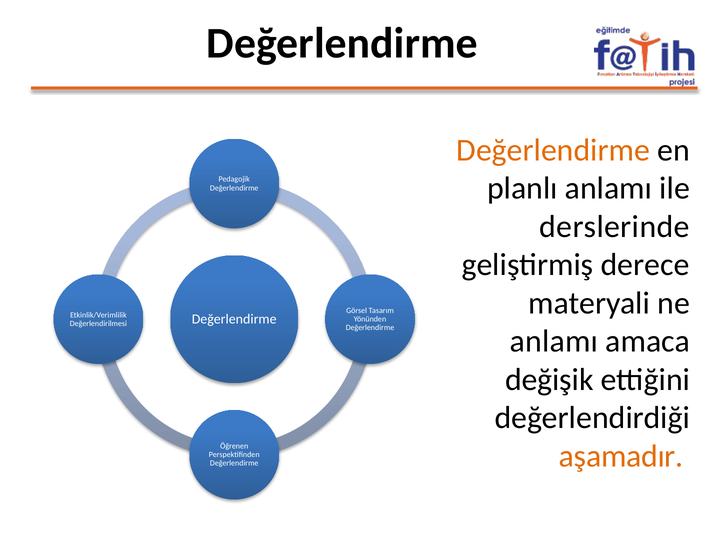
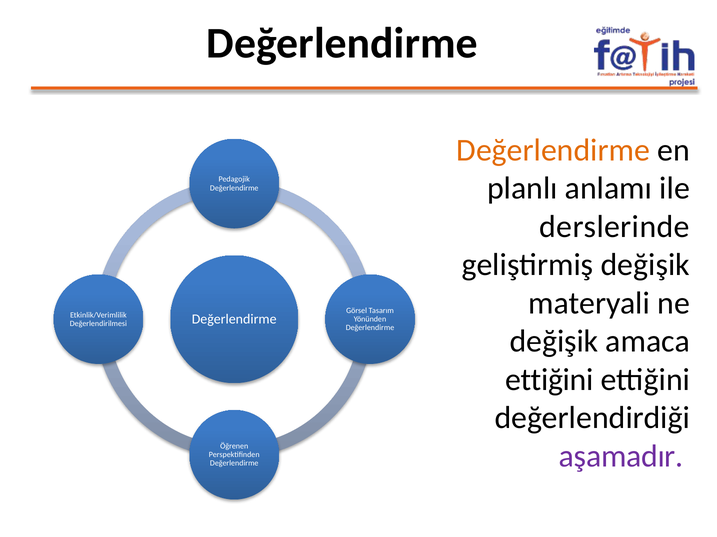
geliştirmiş derece: derece -> değişik (645, 265)
anlamı: anlamı -> değişik (554, 342)
değişik: değişik -> ettiğini (549, 380)
aşamadır colour: orange -> purple (621, 457)
